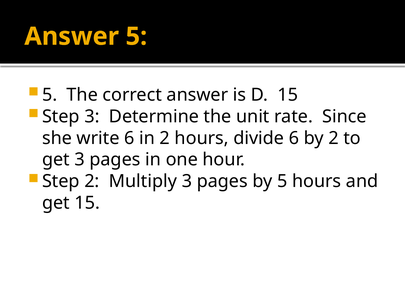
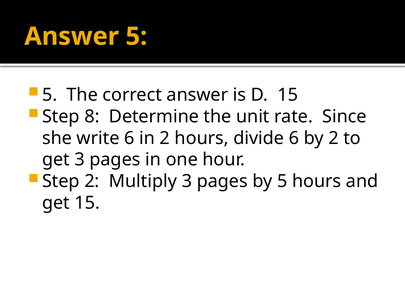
Step 3: 3 -> 8 (92, 116)
